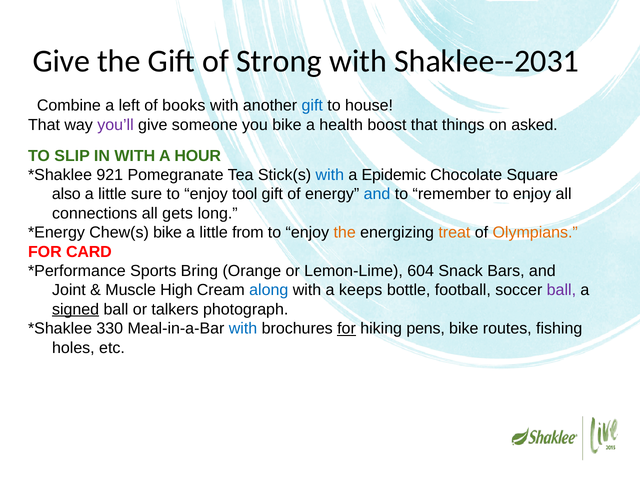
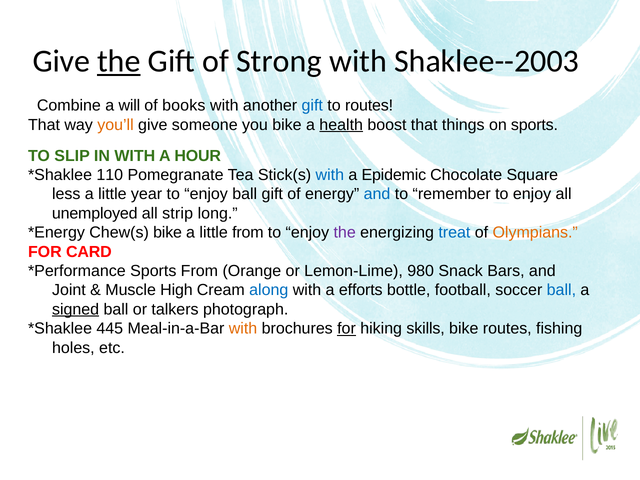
the underline: none -> present (119, 61)
Shaklee--2031: Shaklee--2031 -> Shaklee--2003 (487, 61)
left: left -> will (129, 106)
to house: house -> routes (369, 106)
you’ll colour: purple -> orange (115, 125)
health underline: none -> present (341, 125)
on asked: asked -> sports (535, 125)
921: 921 -> 110 (110, 175)
also: also -> less (66, 194)
sure: sure -> year (147, 194)
enjoy tool: tool -> ball (245, 194)
connections: connections -> unemployed (95, 213)
gets: gets -> strip (178, 213)
the colour: orange -> purple (345, 233)
treat colour: orange -> blue (454, 233)
Sports Bring: Bring -> From (199, 271)
604: 604 -> 980 (421, 271)
keeps: keeps -> efforts (361, 290)
ball colour: purple -> blue (561, 290)
330: 330 -> 445 (110, 329)
with colour: blue -> orange (243, 329)
pens: pens -> skills (426, 329)
